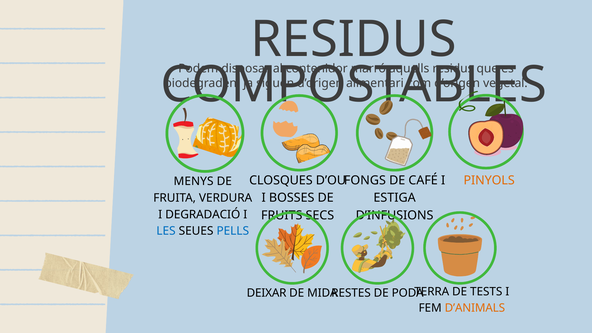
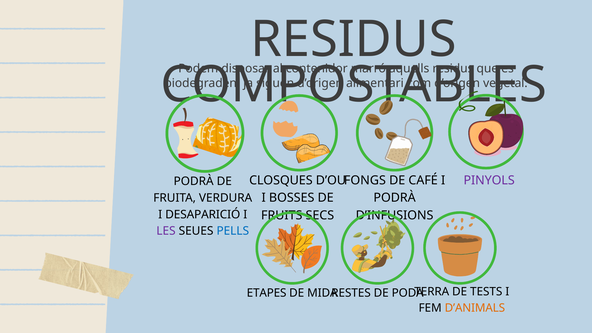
PINYOLS colour: orange -> purple (489, 180)
MENYS: MENYS -> PODRÀ (194, 181)
ESTIGA: ESTIGA -> PODRÀ (395, 198)
DEGRADACIÓ: DEGRADACIÓ -> DESAPARICIÓ (203, 215)
LES colour: blue -> purple (166, 231)
DEIXAR: DEIXAR -> ETAPES (267, 293)
